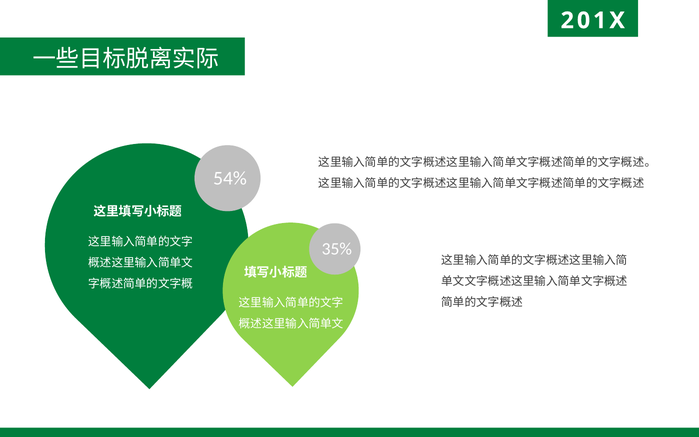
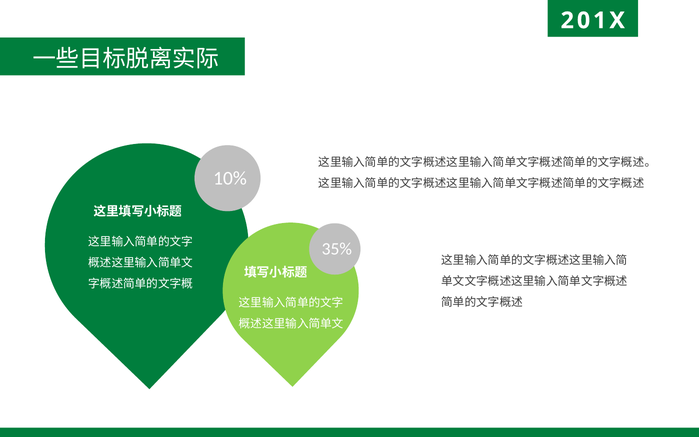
54%: 54% -> 10% (230, 178)
